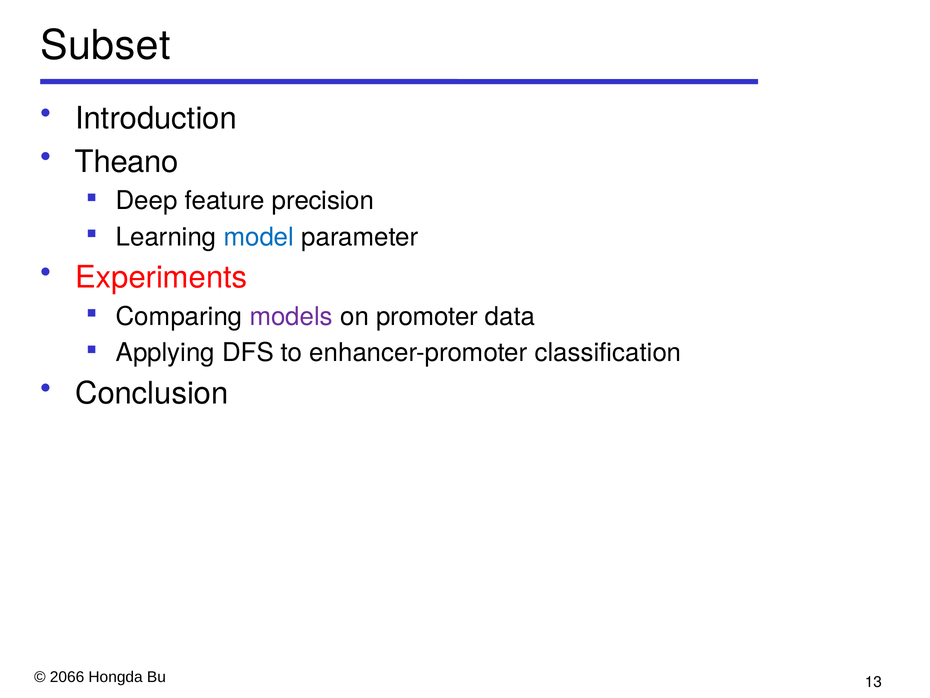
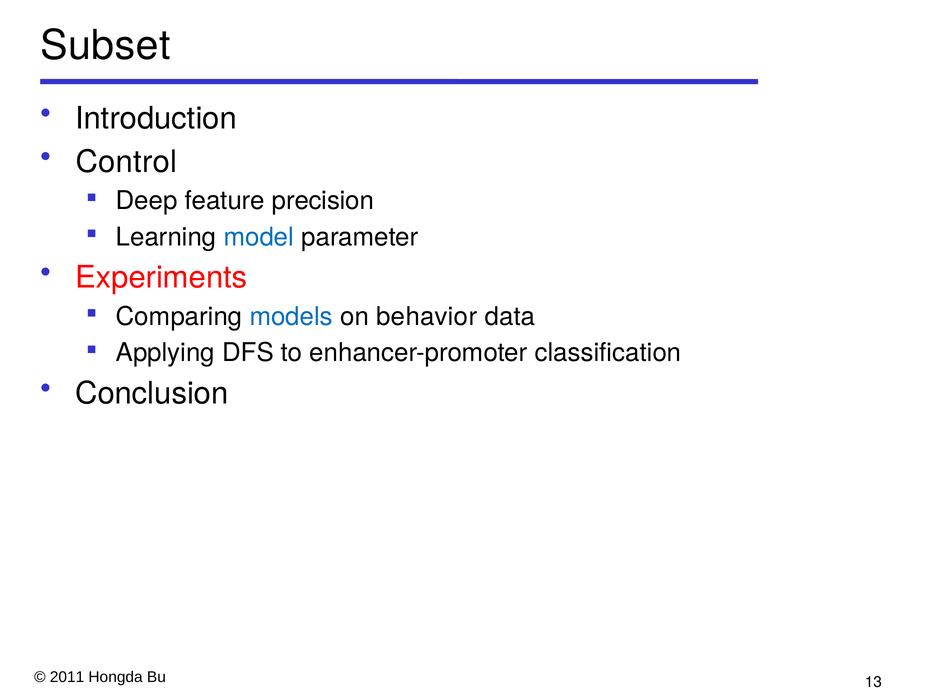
Theano: Theano -> Control (126, 162)
models colour: purple -> blue (291, 316)
promoter: promoter -> behavior (427, 316)
2066: 2066 -> 2011 (67, 677)
